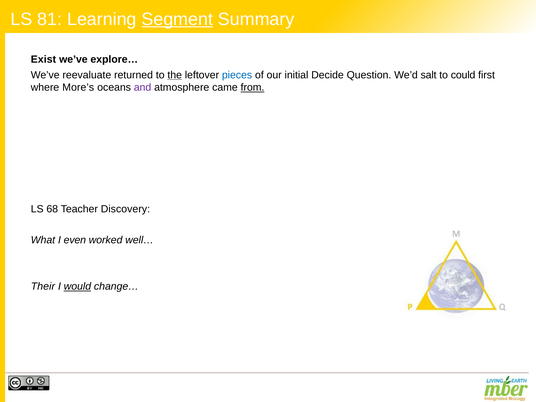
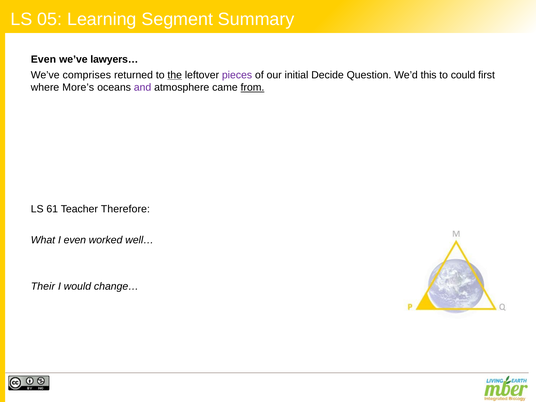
81: 81 -> 05 (50, 19)
Segment underline: present -> none (177, 19)
Exist: Exist -> Even (43, 60)
explore…: explore… -> lawyers… (114, 60)
reevaluate: reevaluate -> comprises (87, 75)
pieces colour: blue -> purple (237, 75)
salt: salt -> this (429, 75)
68: 68 -> 61 (52, 209)
Discovery: Discovery -> Therefore (125, 209)
would underline: present -> none (77, 286)
